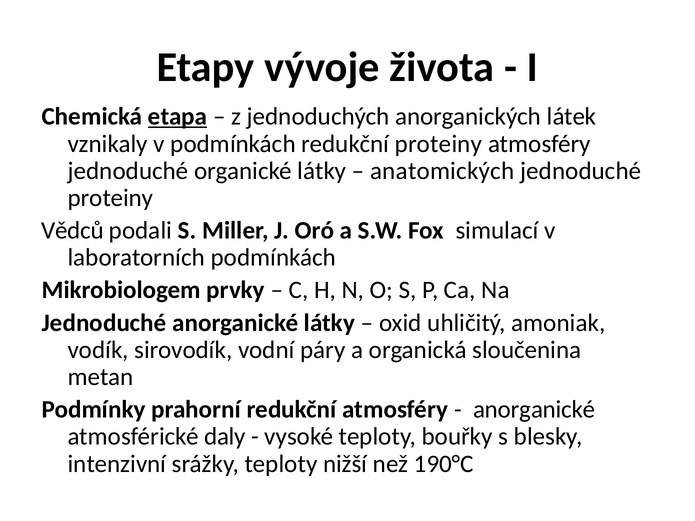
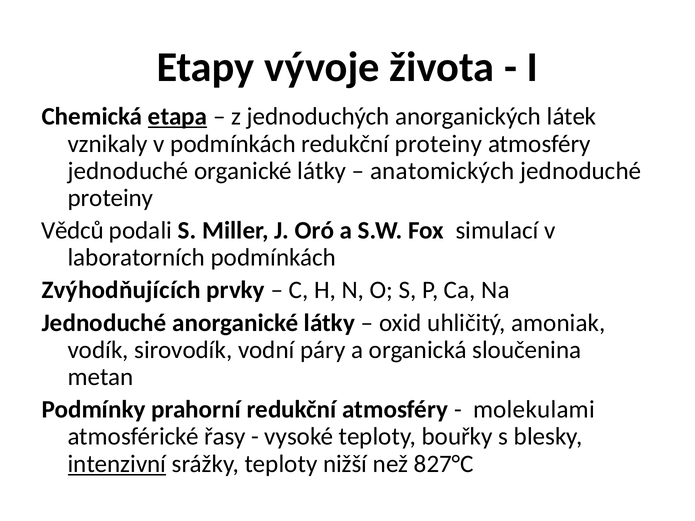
Mikrobiologem: Mikrobiologem -> Zvýhodňujících (121, 290)
anorganické: anorganické -> molekulami (534, 410)
daly: daly -> řasy (225, 437)
intenzivní underline: none -> present (117, 464)
190°C: 190°C -> 827°C (444, 464)
